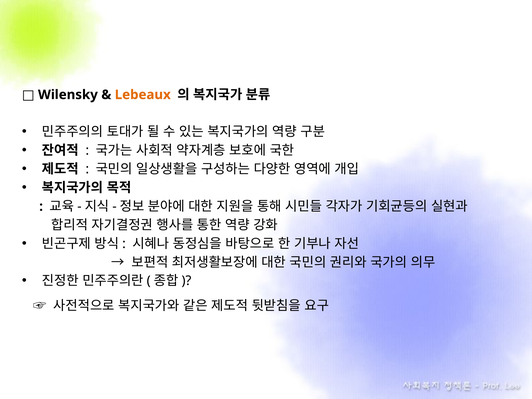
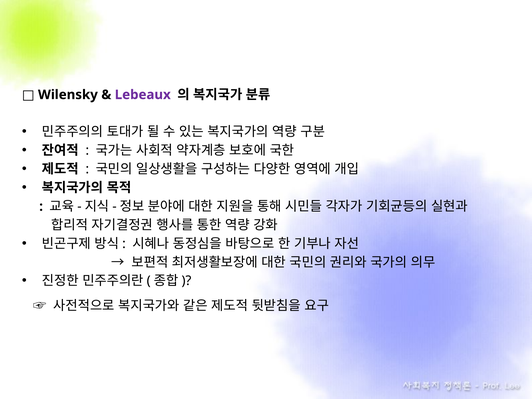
Lebeaux colour: orange -> purple (143, 95)
